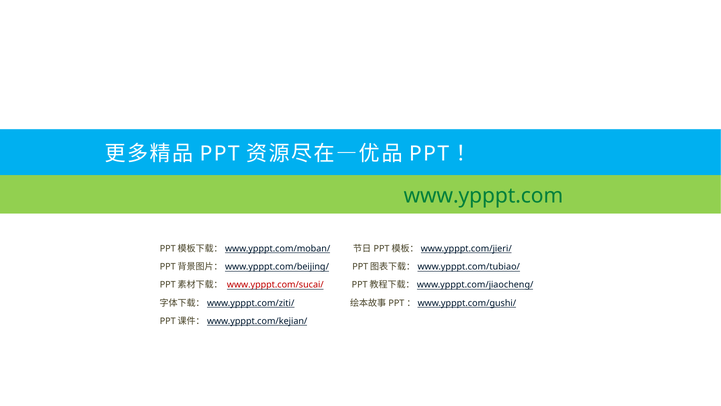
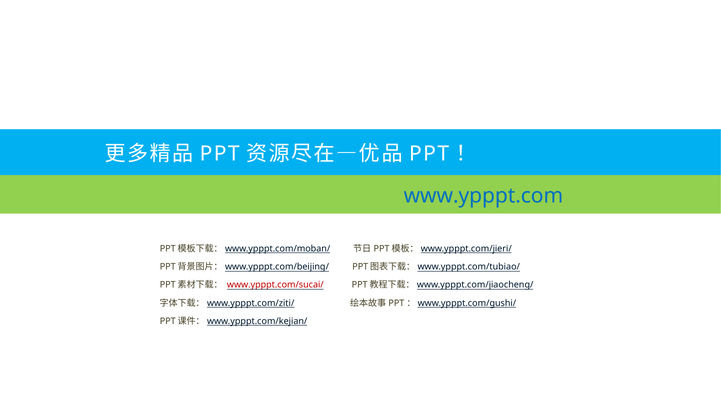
www.ypppt.com colour: green -> blue (483, 195)
